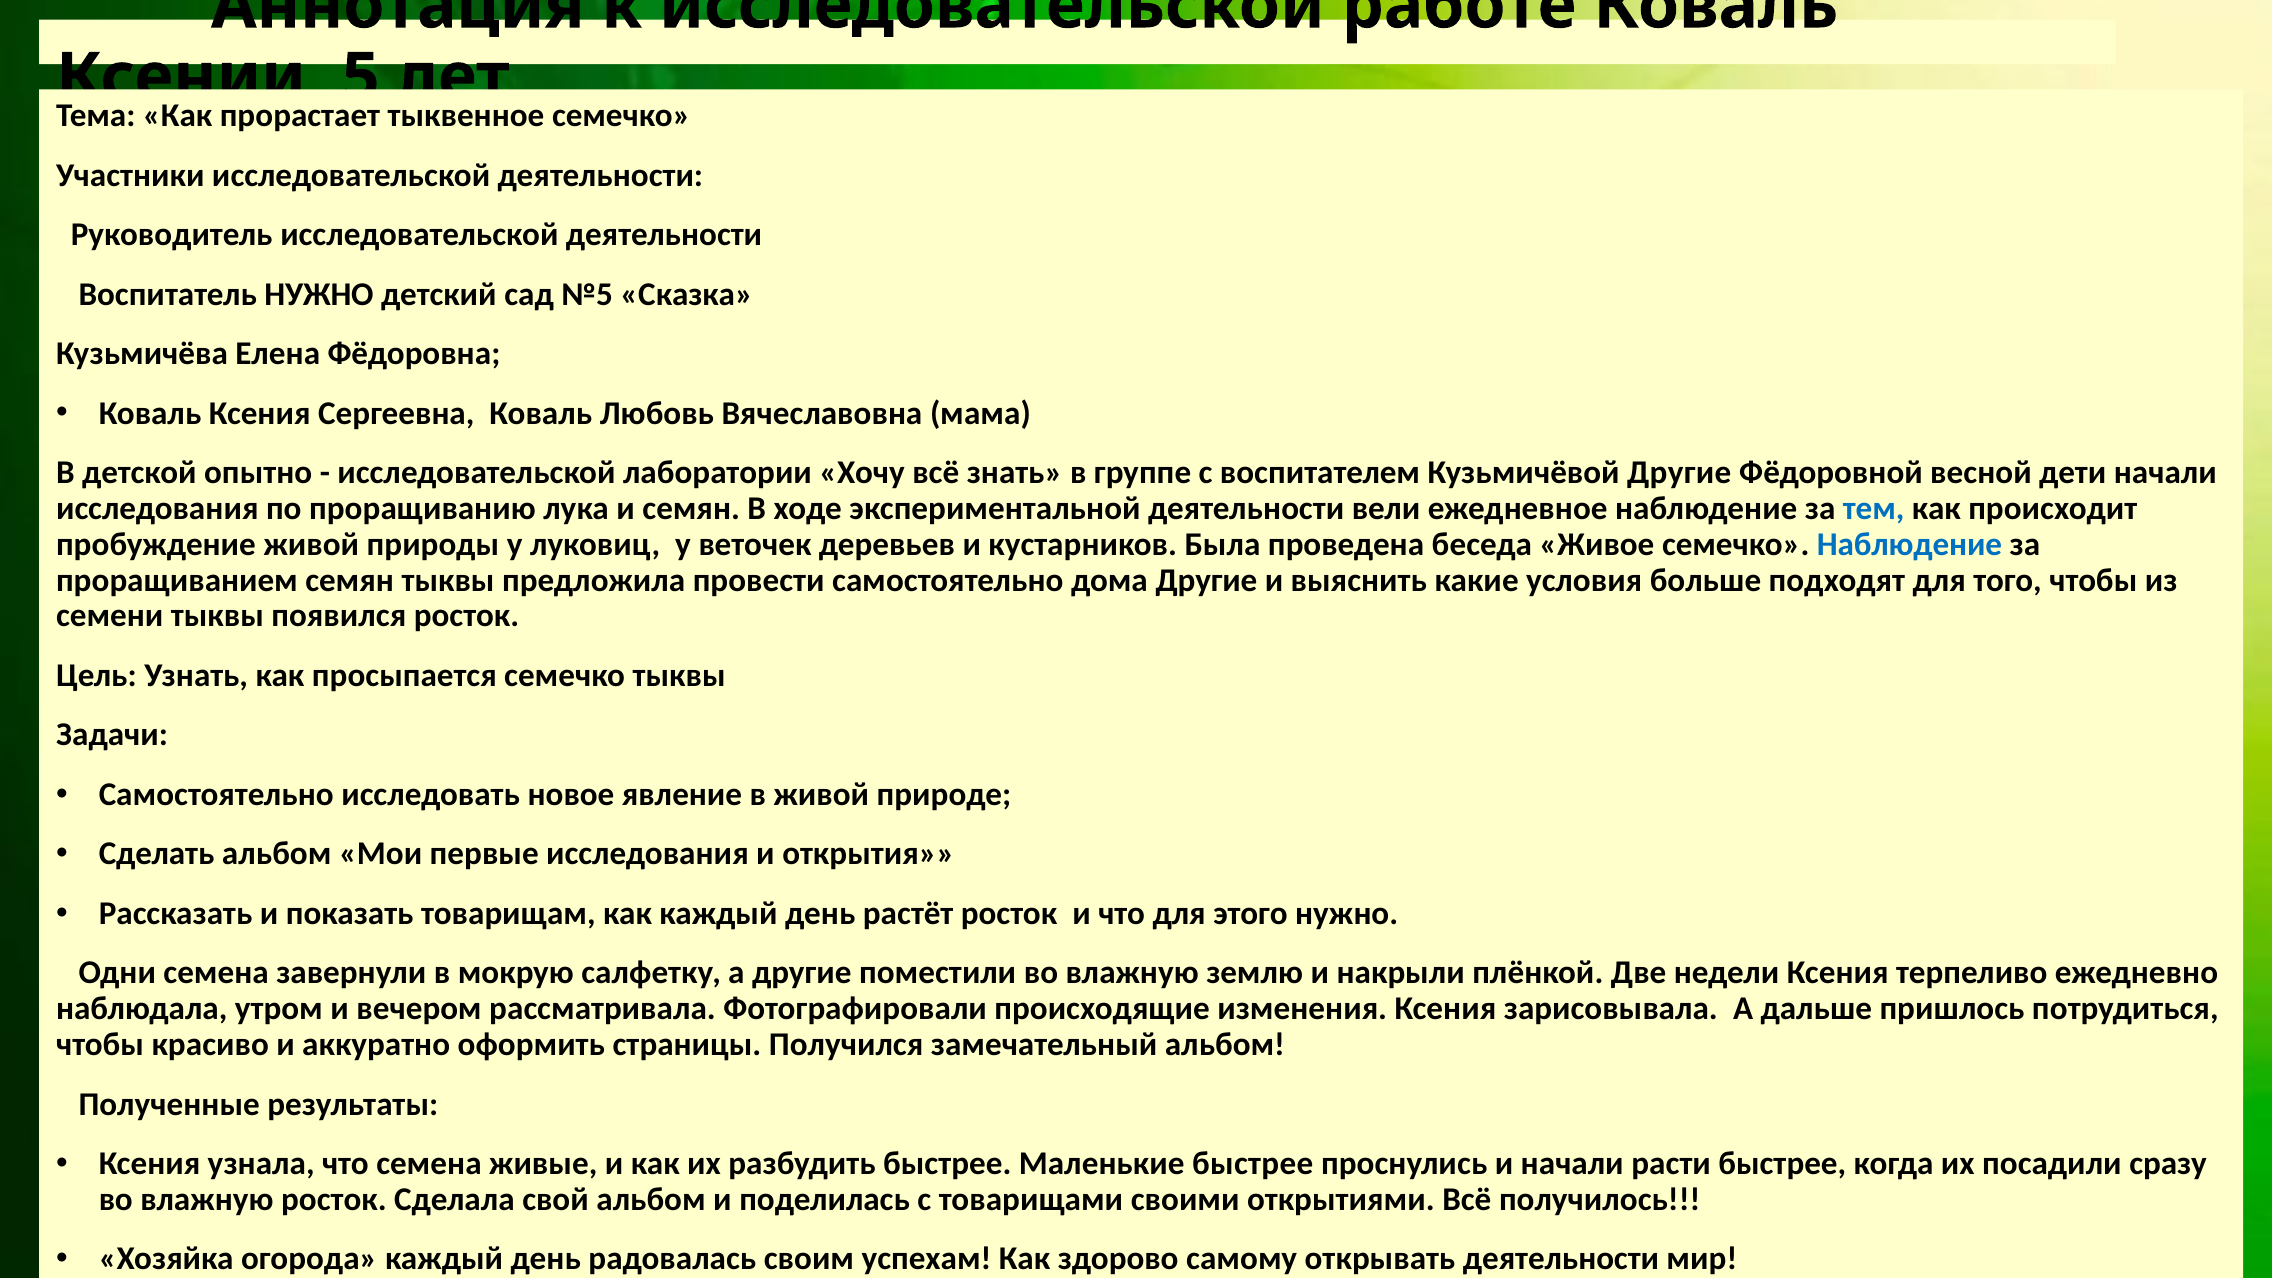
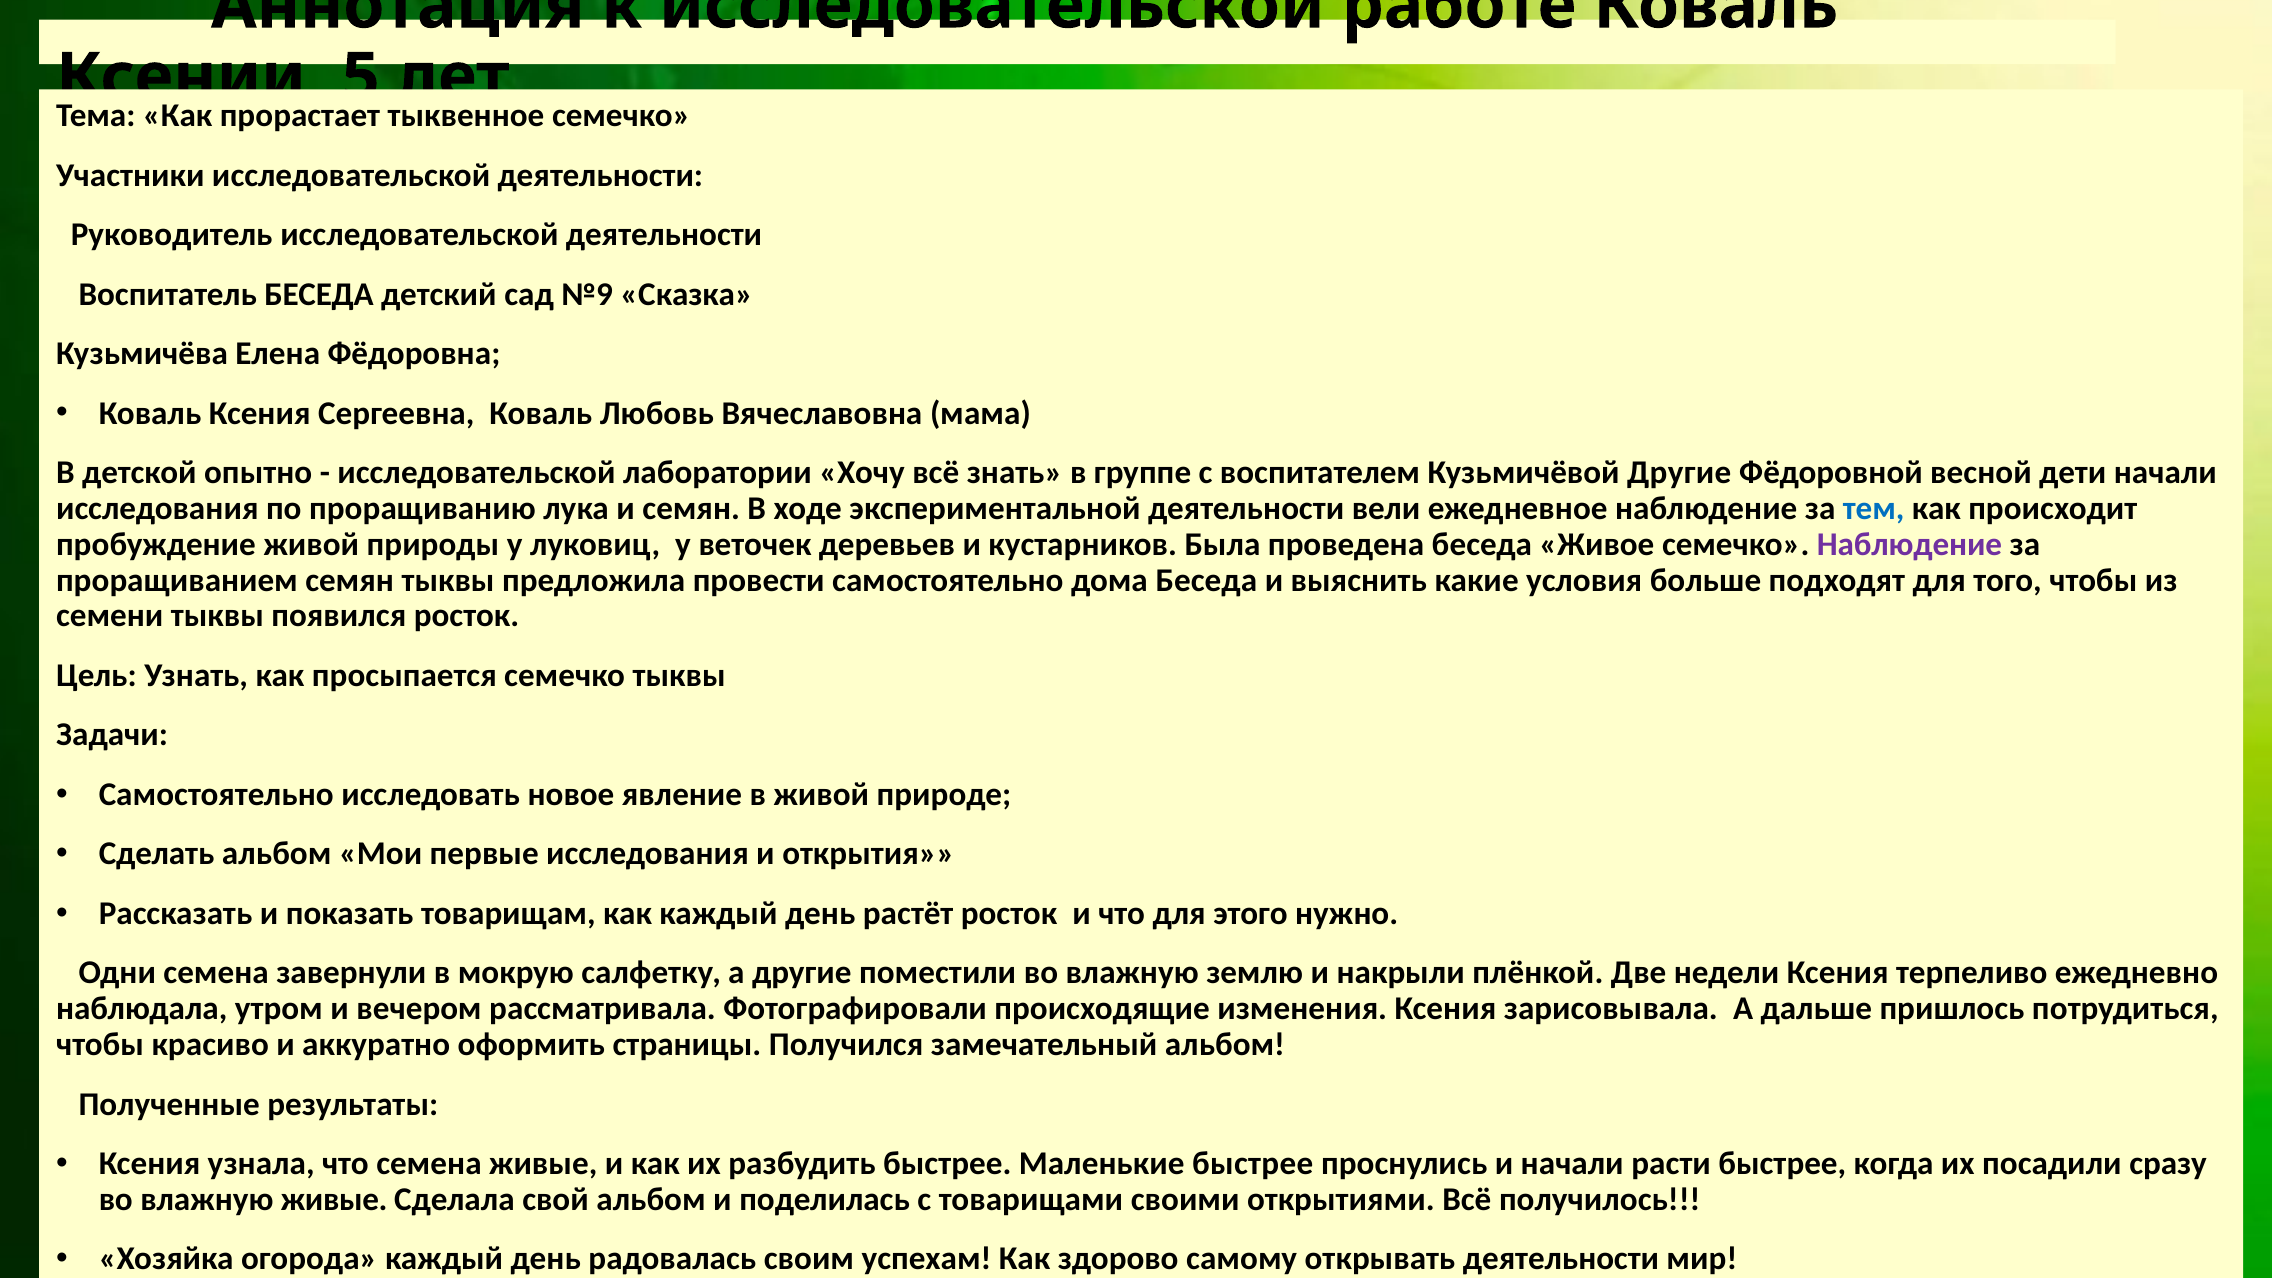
Воспитатель НУЖНО: НУЖНО -> БЕСЕДА (319, 294)
№5: №5 -> №9 (587, 294)
Наблюдение colour: blue -> purple (1909, 544)
дома Другие: Другие -> Беседа (1206, 580)
влажную росток: росток -> живые (334, 1199)
